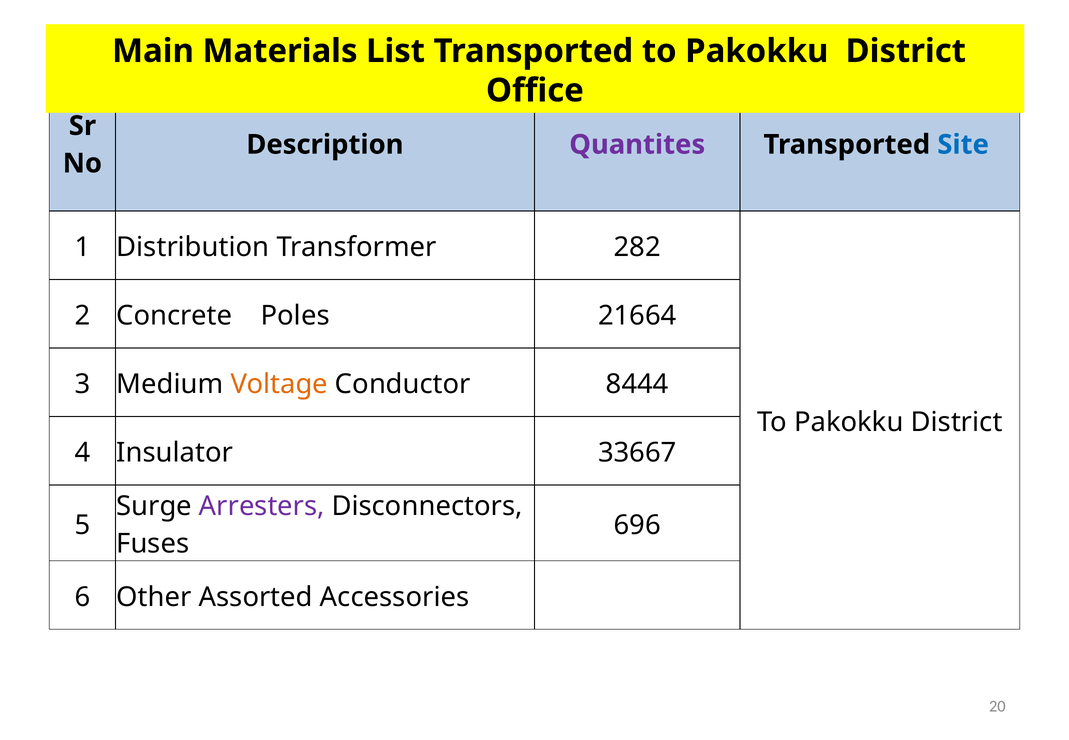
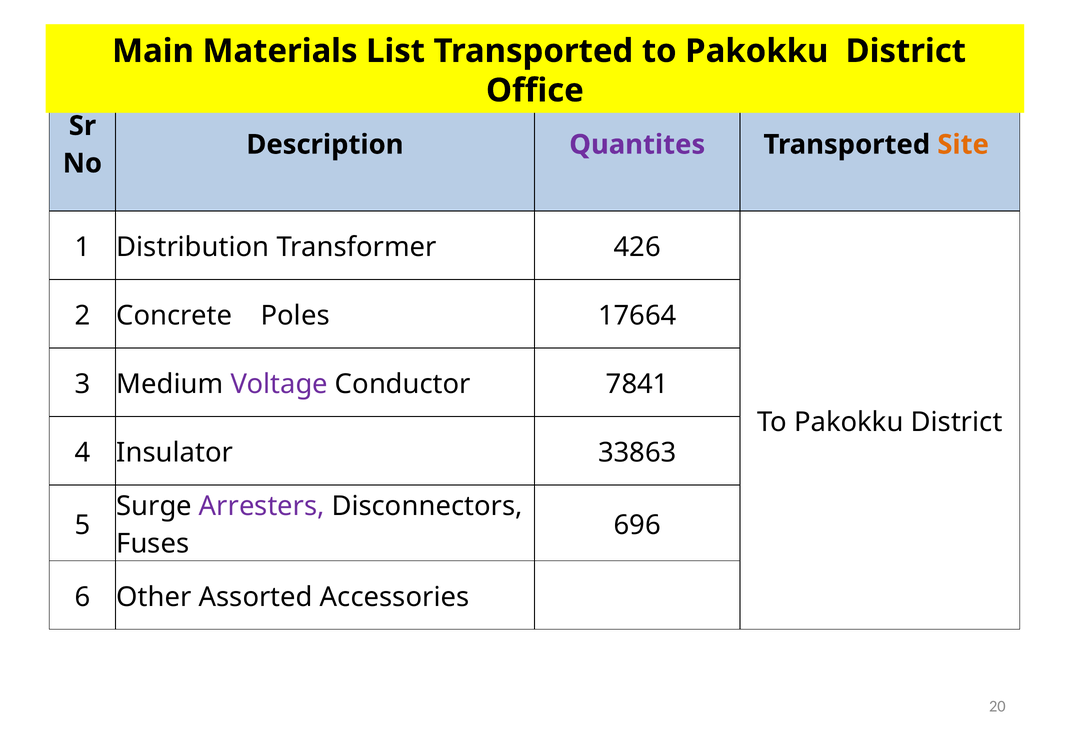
Site colour: blue -> orange (963, 145)
282: 282 -> 426 (637, 247)
21664: 21664 -> 17664 (637, 316)
Voltage colour: orange -> purple (279, 384)
8444: 8444 -> 7841 (637, 384)
33667: 33667 -> 33863 (637, 453)
